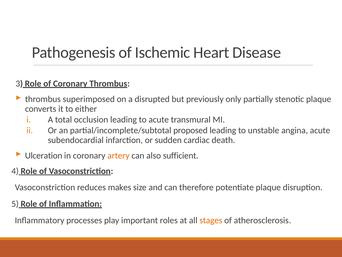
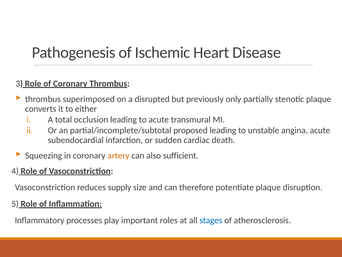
Ulceration: Ulceration -> Squeezing (44, 155)
makes: makes -> supply (120, 187)
stages colour: orange -> blue (211, 220)
